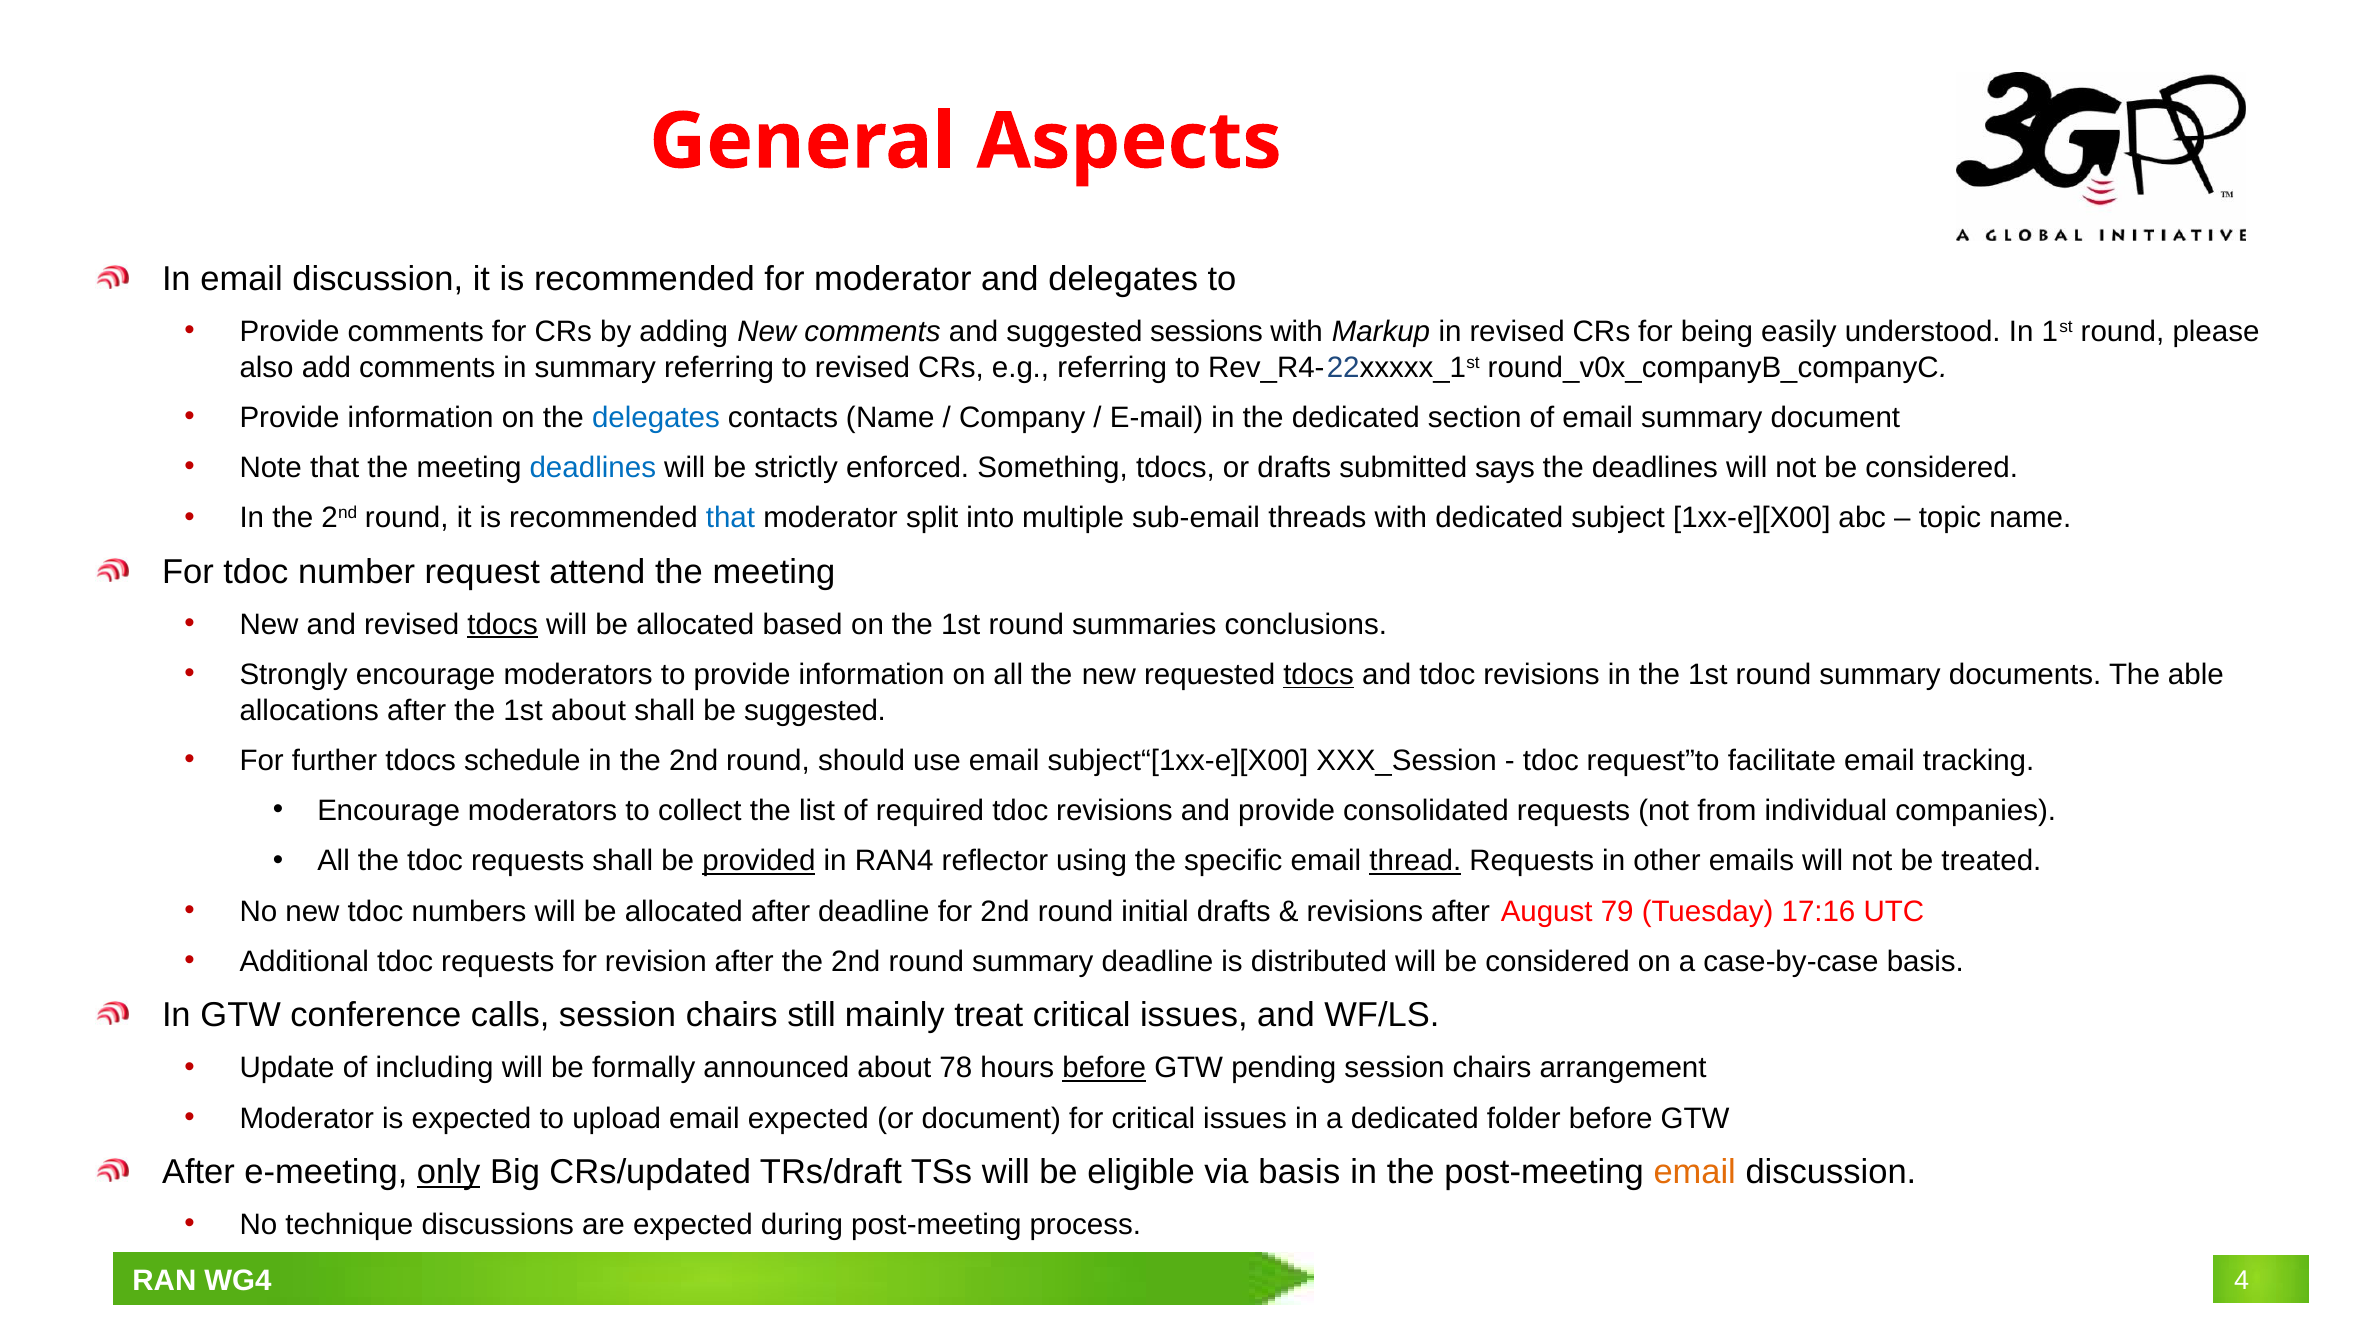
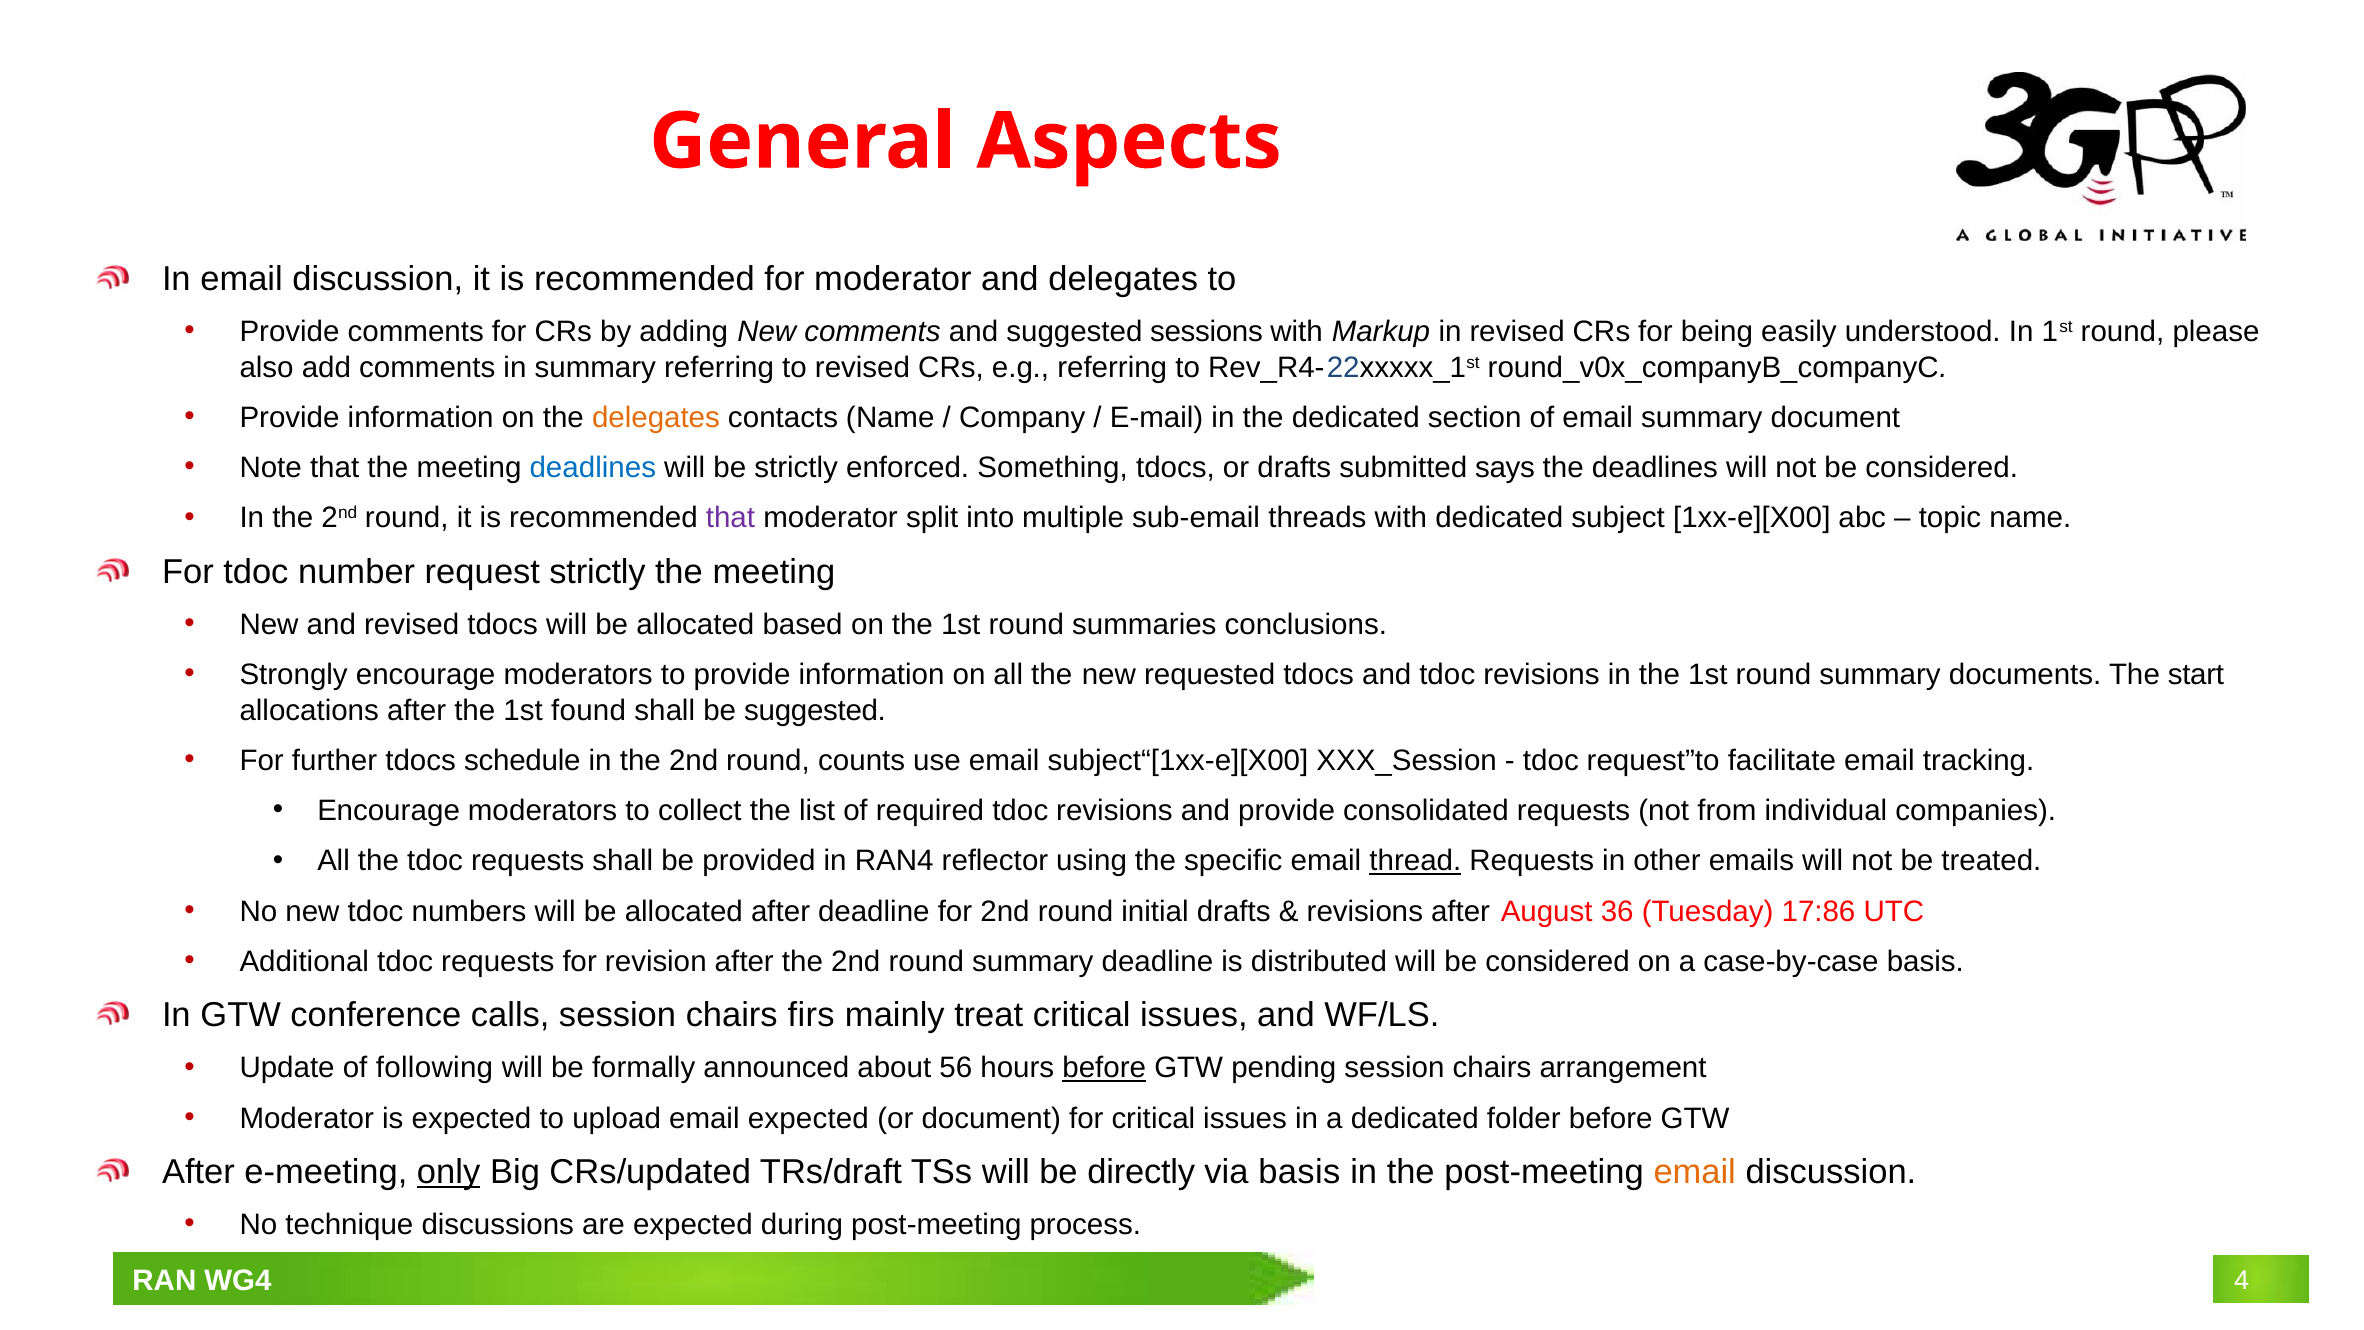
delegates colour: blue -> orange (656, 417)
that colour: blue -> purple (730, 518)
request attend: attend -> strictly (598, 572)
tdocs underline: present -> none (503, 624)
tdocs underline: present -> none (1319, 675)
able: able -> start (2196, 675)
1st about: about -> found (589, 710)
should: should -> counts (862, 760)
provided underline: present -> none (759, 861)
79: 79 -> 36 (1617, 911)
17:16: 17:16 -> 17:86 (1818, 911)
still: still -> firs (811, 1015)
including: including -> following (435, 1068)
78: 78 -> 56 (956, 1068)
eligible: eligible -> directly (1141, 1172)
